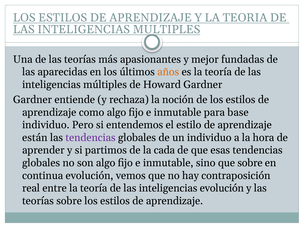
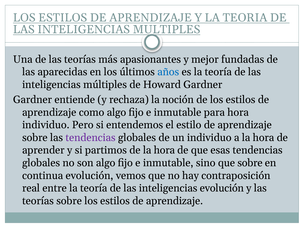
años colour: orange -> blue (168, 72)
para base: base -> hora (238, 112)
están: están -> sobre (35, 138)
de la cada: cada -> hora (164, 150)
